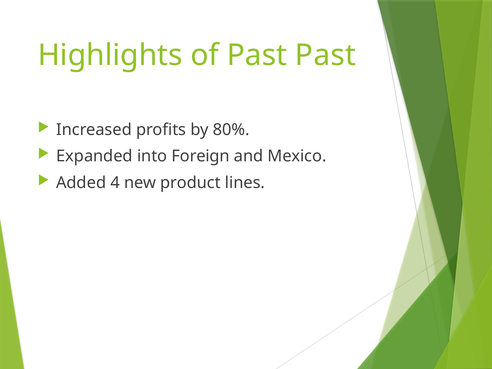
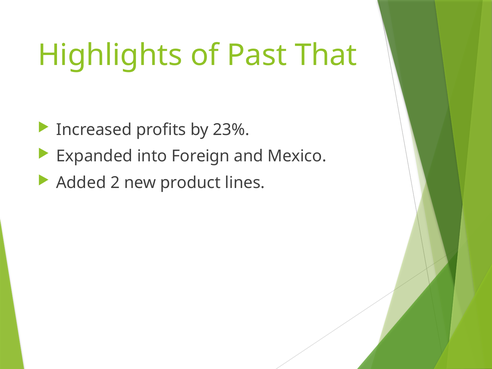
Past Past: Past -> That (326, 55)
80%: 80% -> 23% (231, 130)
4: 4 -> 2 (115, 183)
